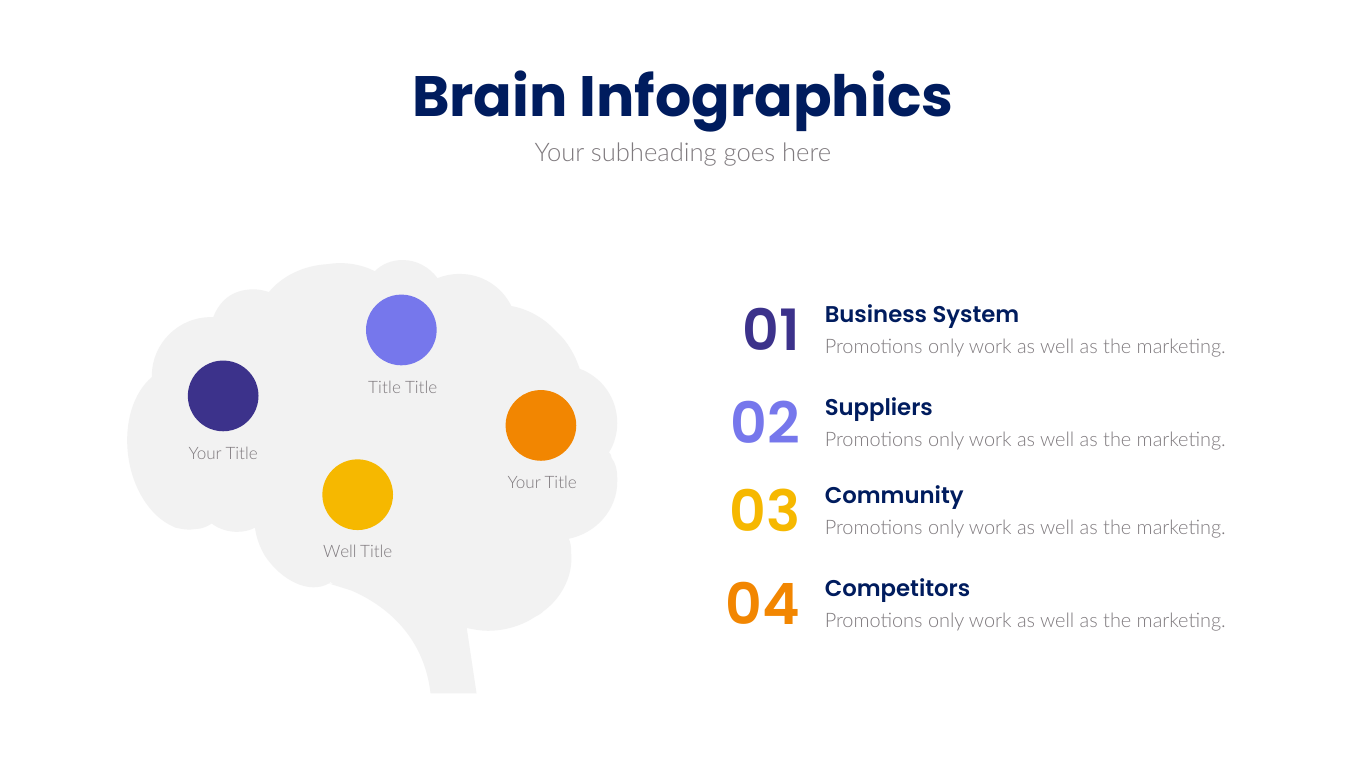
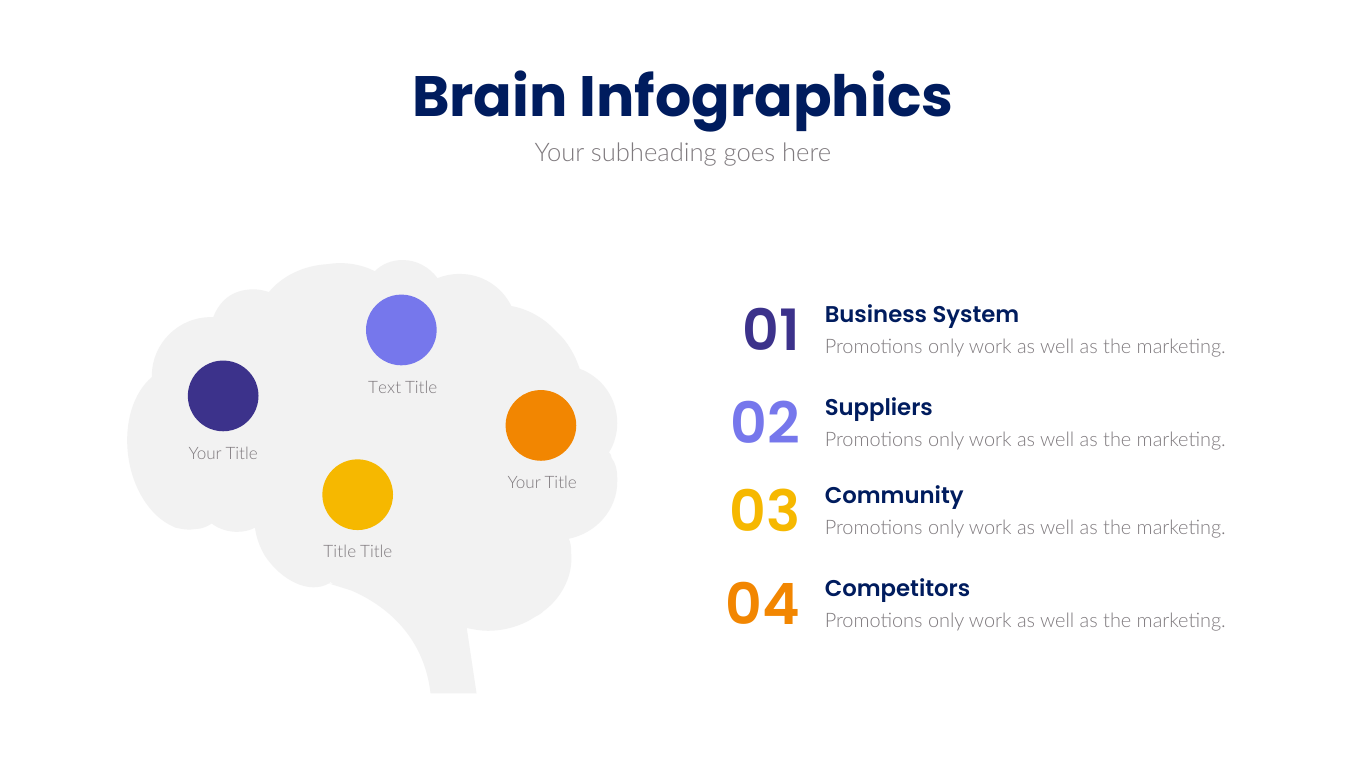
Title: Title -> Text (385, 387)
Well: Well -> Title (340, 552)
